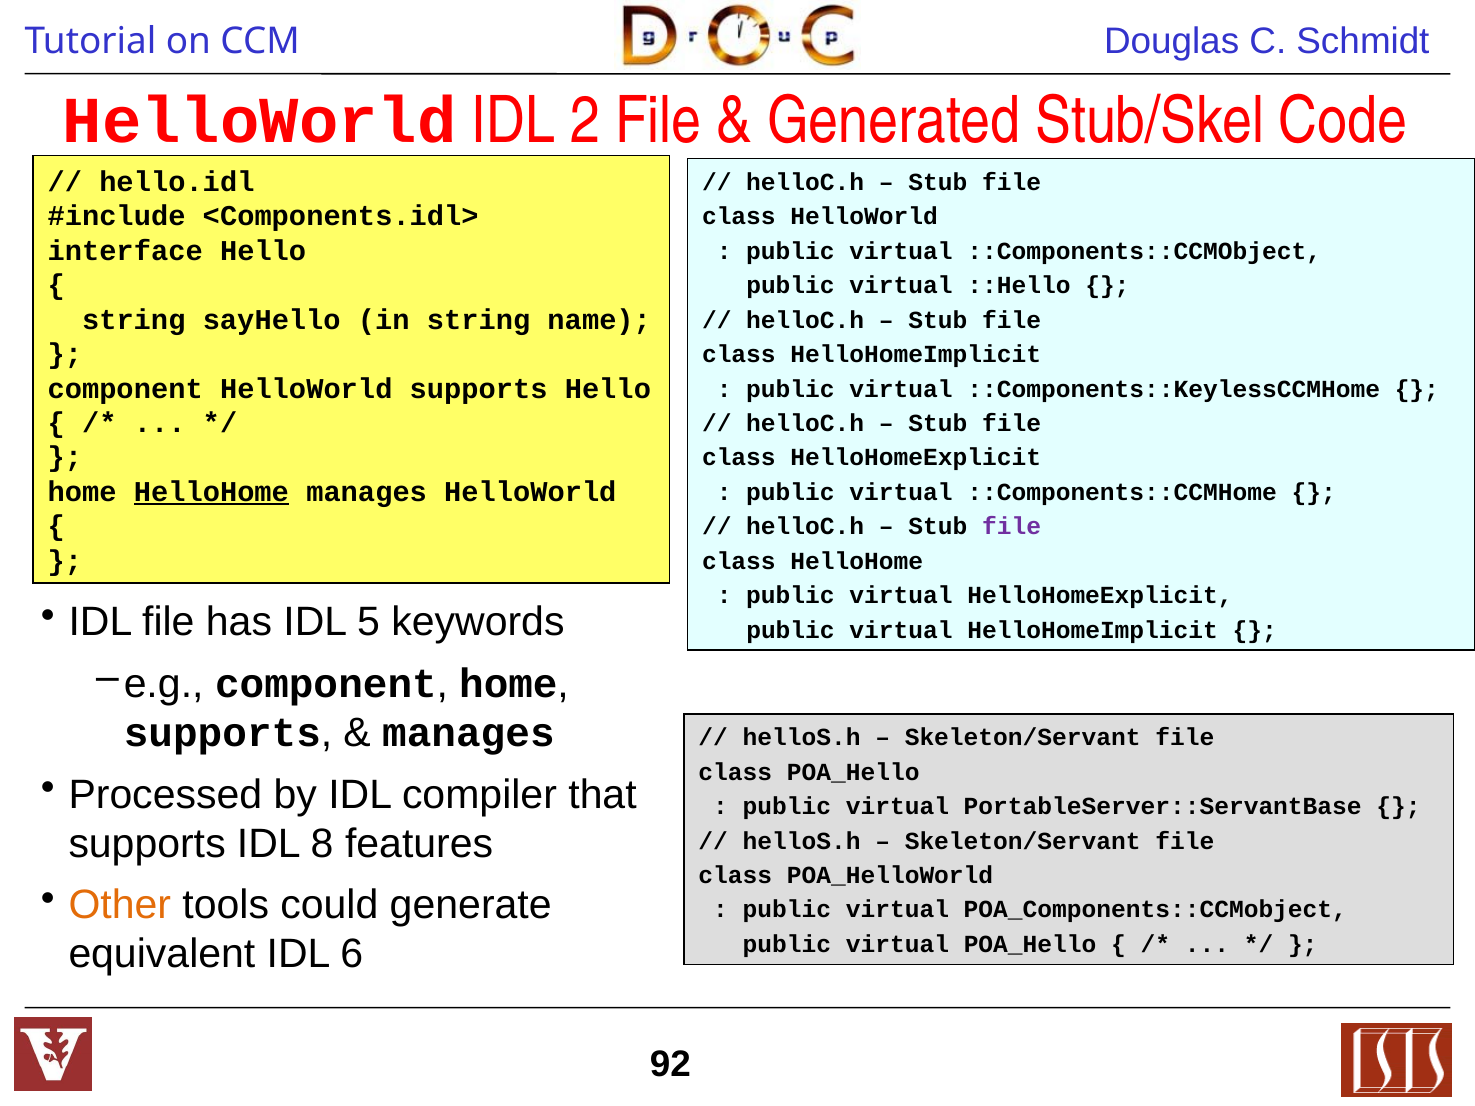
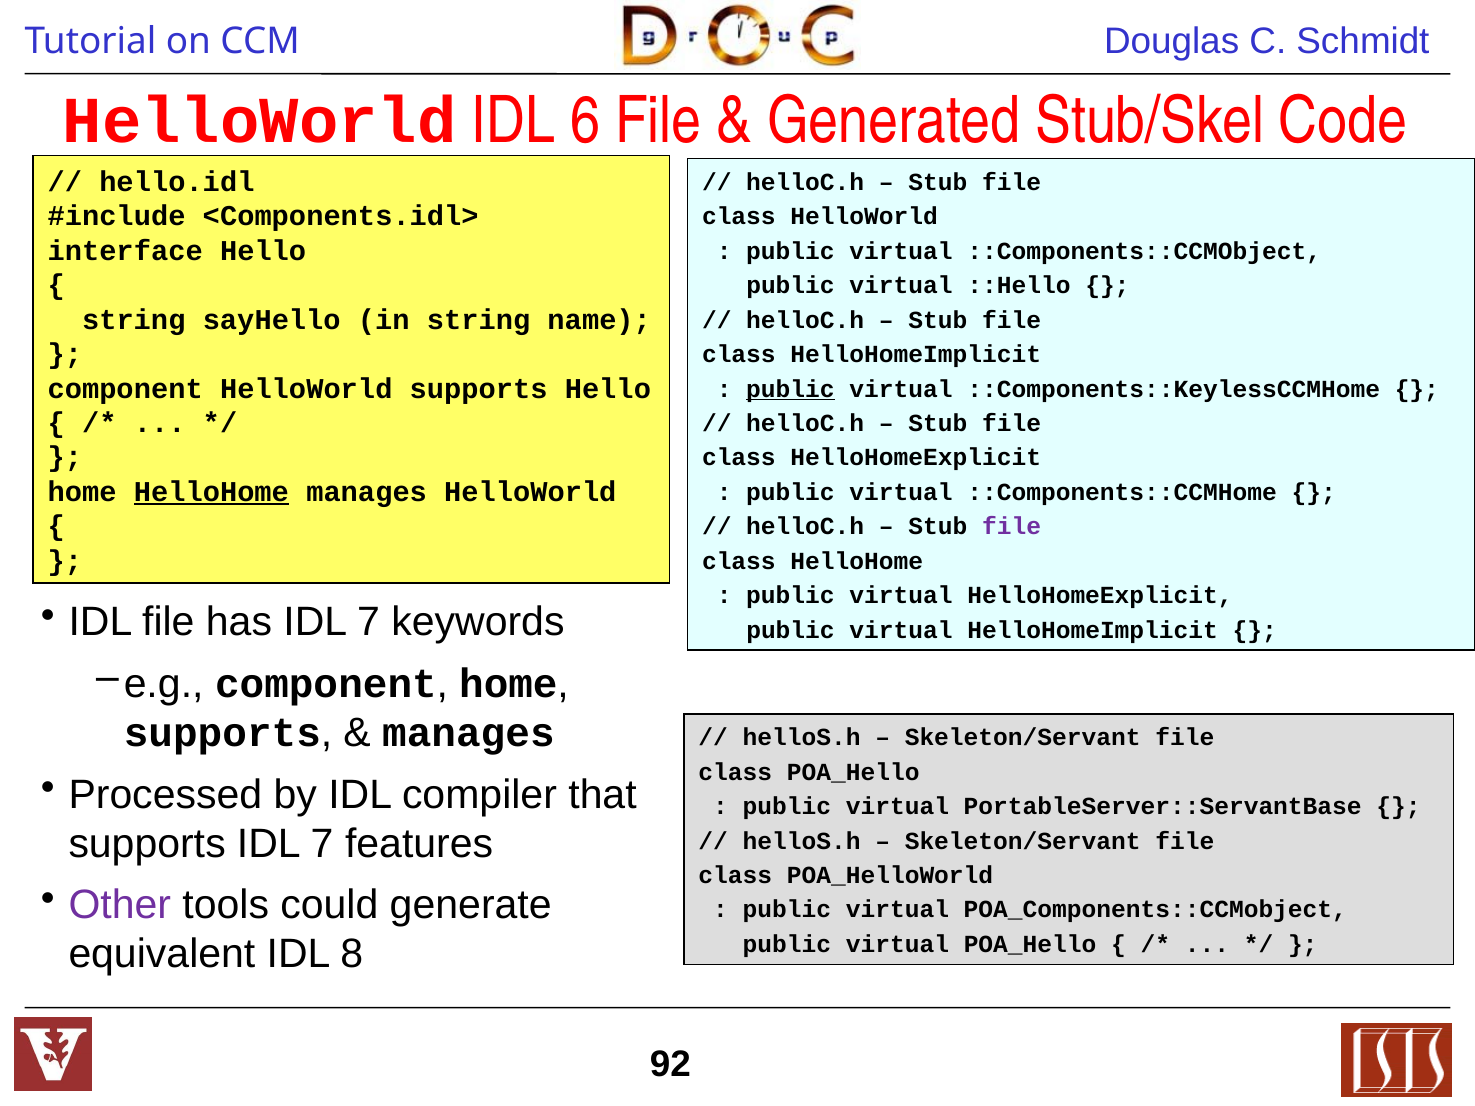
2: 2 -> 6 (585, 121)
public underline: none -> present (790, 389)
has IDL 5: 5 -> 7 (369, 623)
supports IDL 8: 8 -> 7 (322, 844)
Other colour: orange -> purple (120, 905)
6: 6 -> 8 (352, 955)
